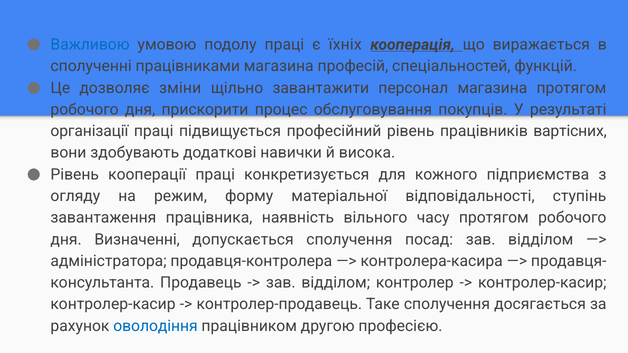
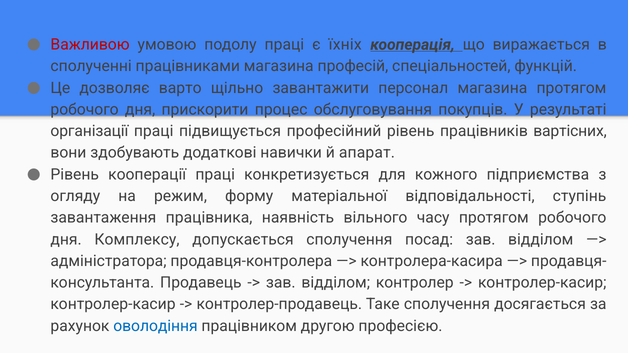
Важливою colour: blue -> red (90, 45)
зміни: зміни -> варто (180, 88)
висока: висока -> апарат (367, 153)
Визначенні: Визначенні -> Комплексу (137, 240)
